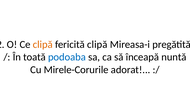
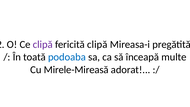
clipă colour: orange -> purple (43, 44)
nuntă: nuntă -> multe (174, 57)
Mirele-Corurile: Mirele-Corurile -> Mirele-Mireasă (76, 70)
